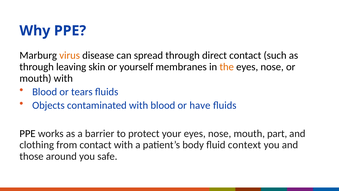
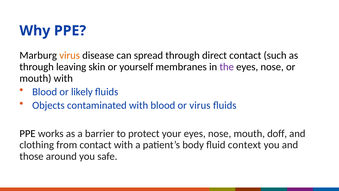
the colour: orange -> purple (227, 67)
tears: tears -> likely (82, 92)
or have: have -> virus (200, 105)
part: part -> doff (277, 133)
